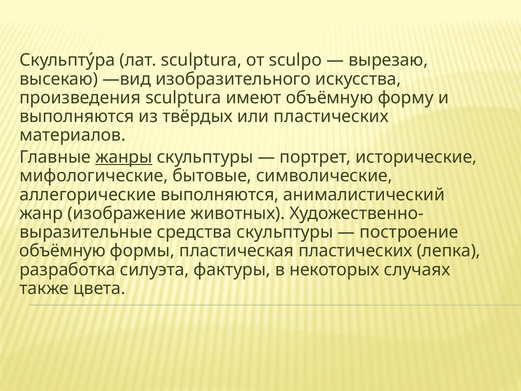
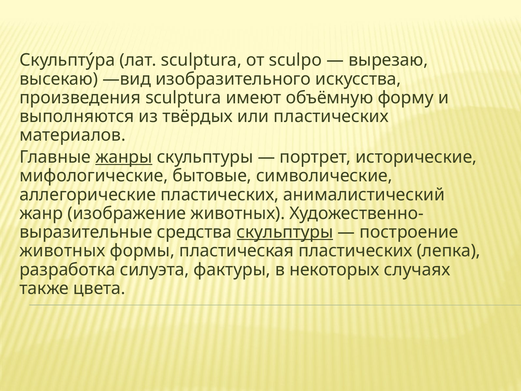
аллегорические выполняются: выполняются -> пластических (220, 195)
скульптуры underline: none -> present (285, 232)
объёмную: объёмную -> животных (62, 251)
